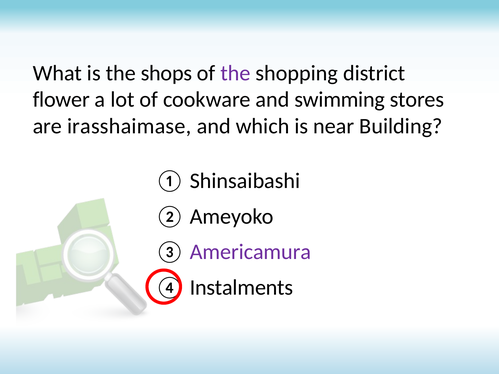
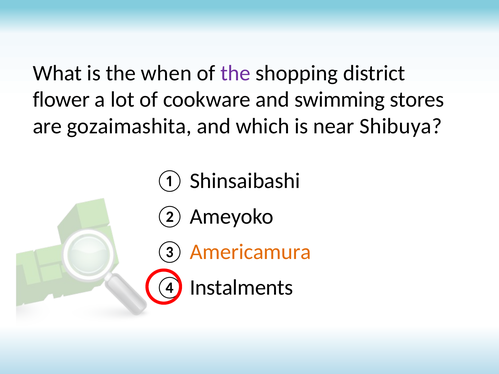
shops: shops -> when (166, 73)
irasshaimase: irasshaimase -> gozaimashita (129, 126)
Building: Building -> Shibuya (401, 126)
Americamura colour: purple -> orange (250, 252)
